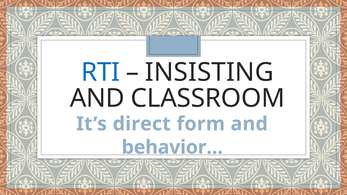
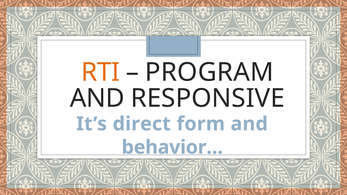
RTI colour: blue -> orange (101, 72)
INSISTING: INSISTING -> PROGRAM (209, 72)
CLASSROOM: CLASSROOM -> RESPONSIVE (208, 98)
